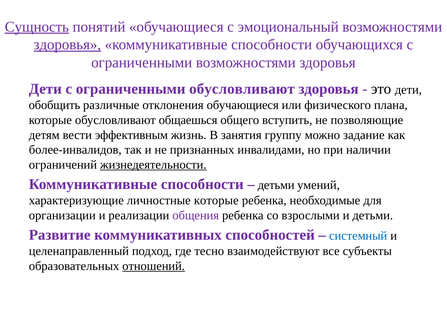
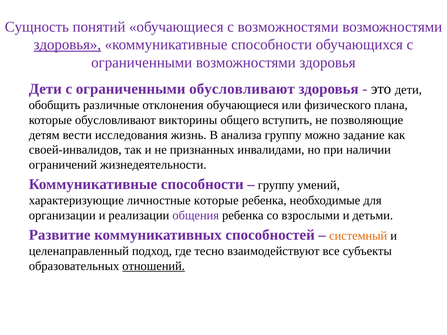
Сущность underline: present -> none (37, 27)
с эмоциональный: эмоциональный -> возможностями (288, 27)
общаешься: общаешься -> викторины (188, 120)
эффективным: эффективным -> исследования (131, 135)
занятия: занятия -> анализа (241, 135)
более-инвалидов: более-инвалидов -> своей-инвалидов (75, 150)
жизнедеятельности underline: present -> none (153, 165)
детьми: детьми -> группу (276, 185)
системный colour: blue -> orange (358, 236)
